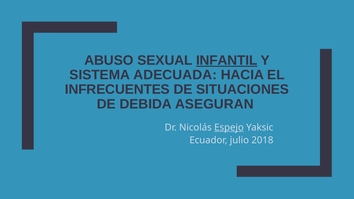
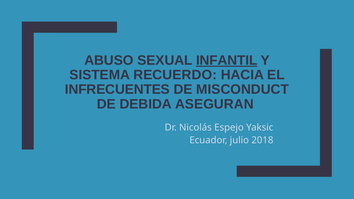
ADECUADA: ADECUADA -> RECUERDO (175, 75)
SITUACIONES: SITUACIONES -> MISCONDUCT (243, 90)
Espejo underline: present -> none (229, 128)
